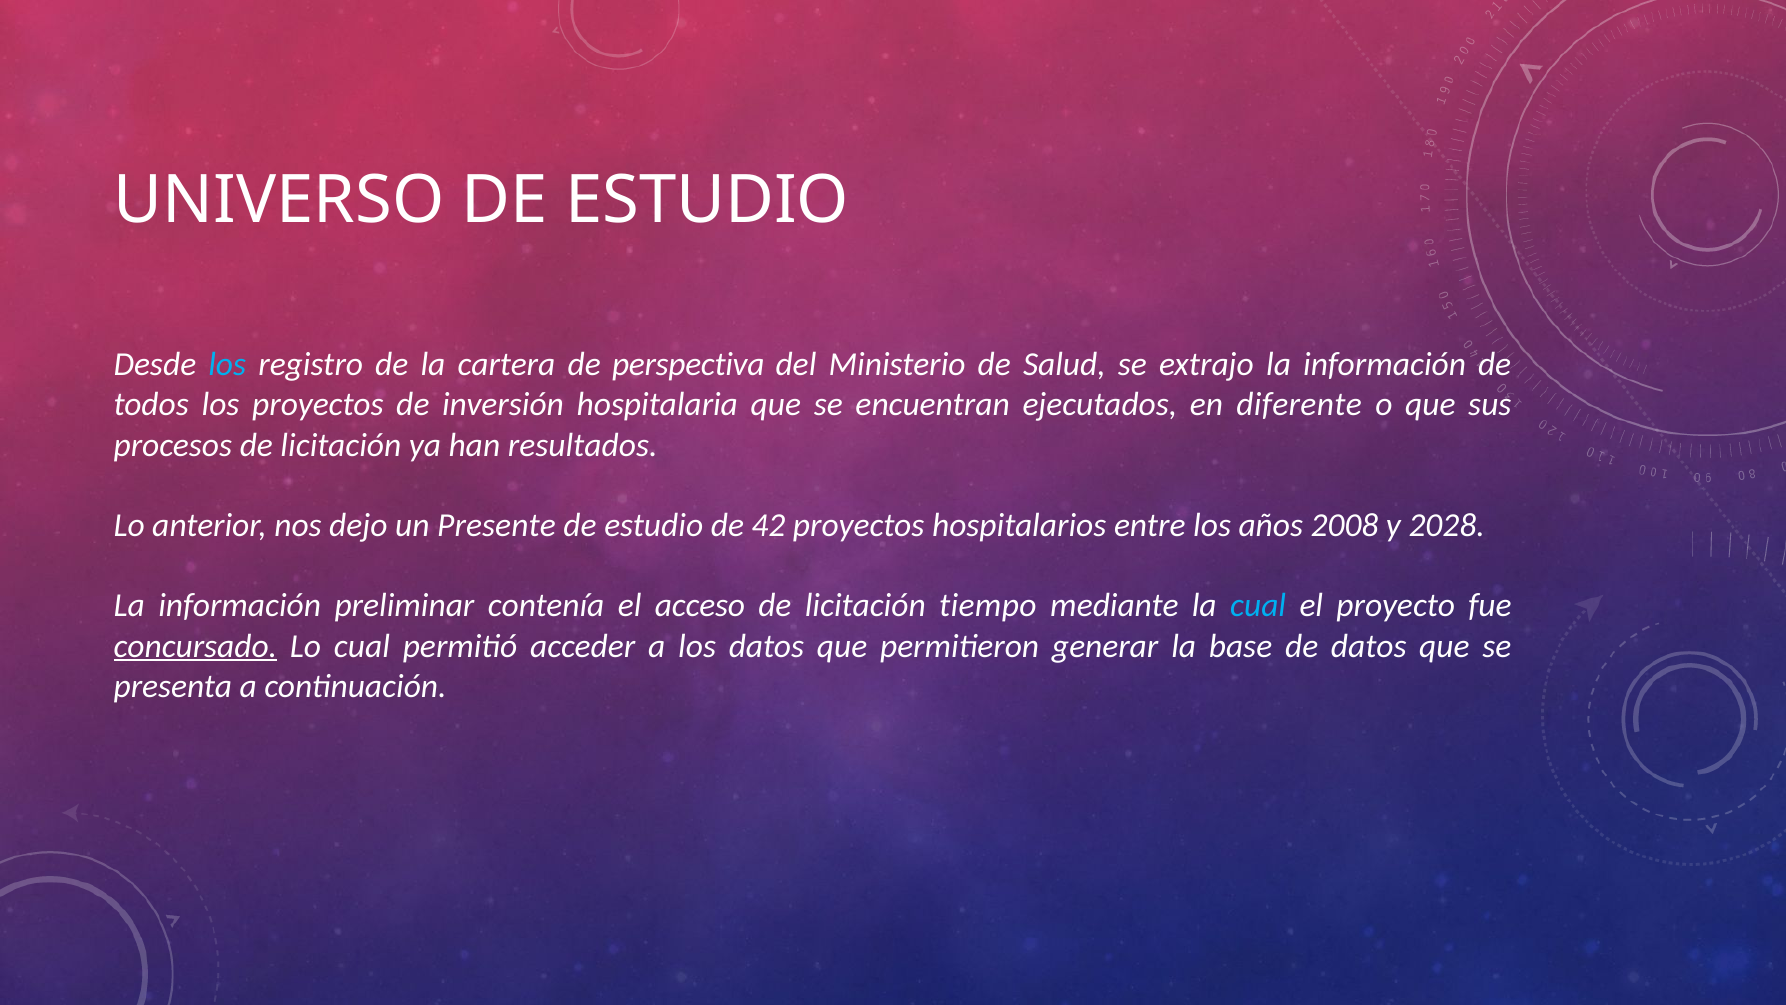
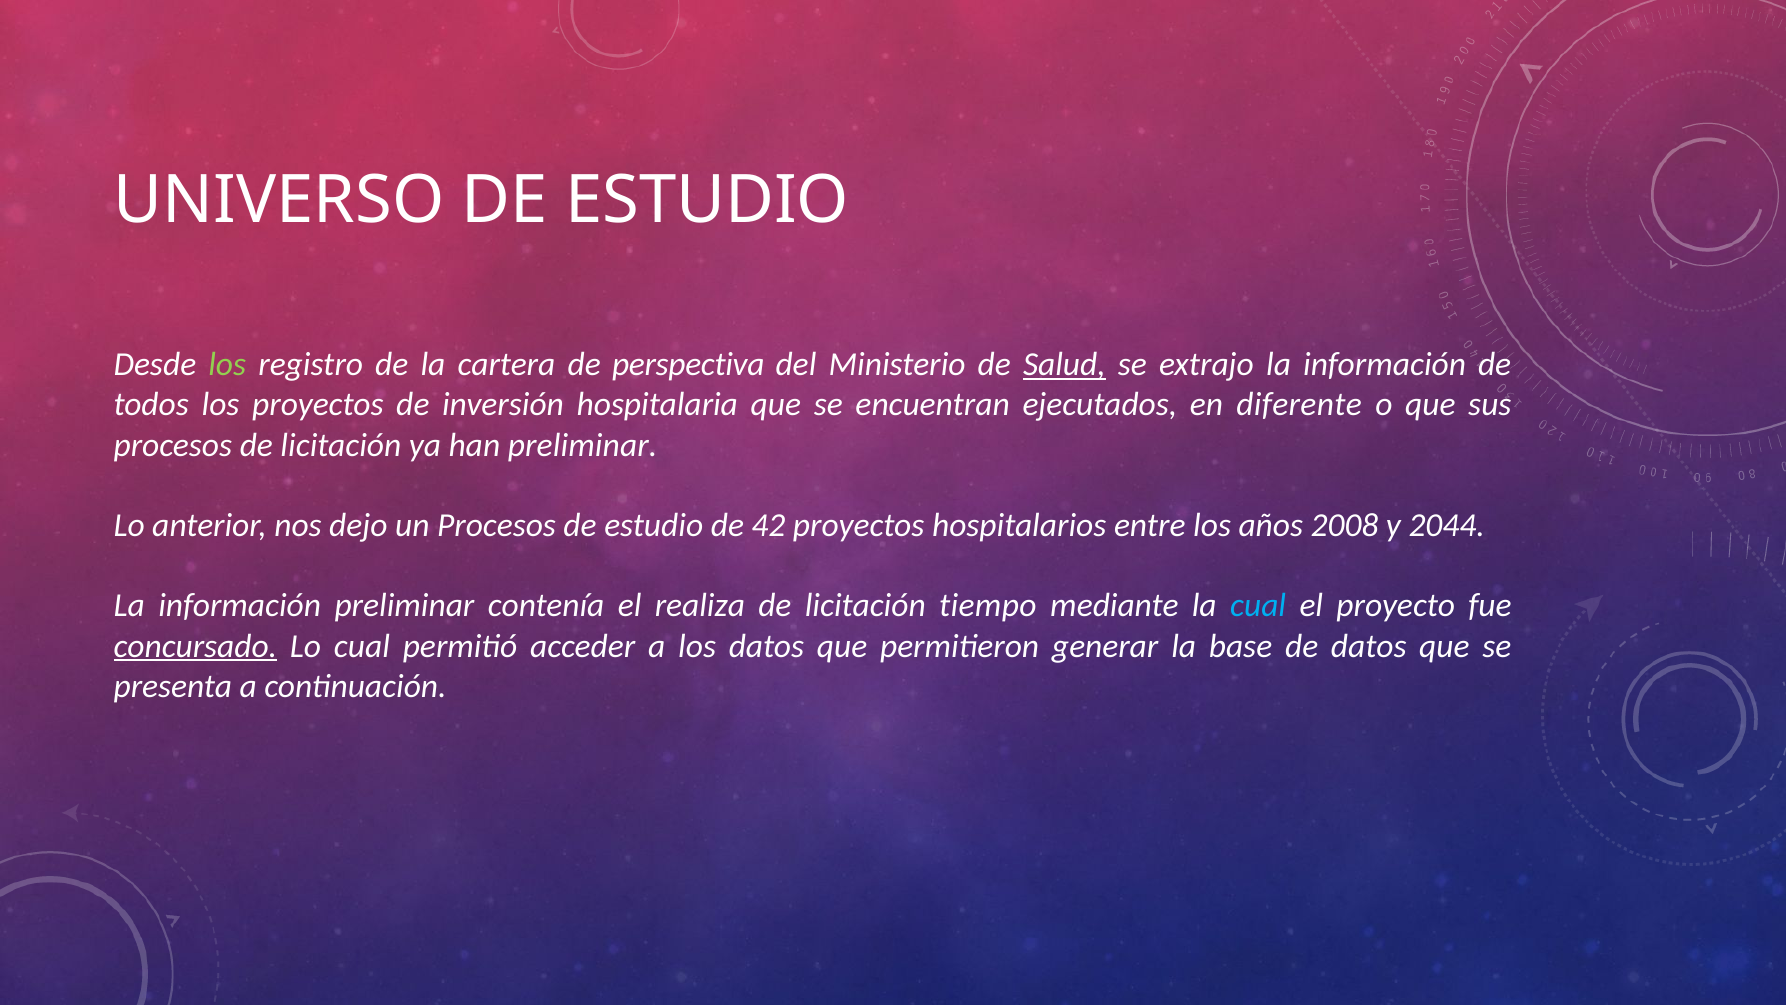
los colour: light blue -> light green (227, 365)
Salud underline: none -> present (1064, 365)
han resultados: resultados -> preliminar (583, 445)
un Presente: Presente -> Procesos (497, 525)
2028: 2028 -> 2044 (1447, 525)
acceso: acceso -> realiza (700, 606)
